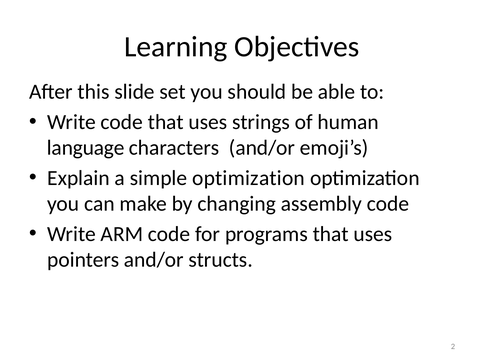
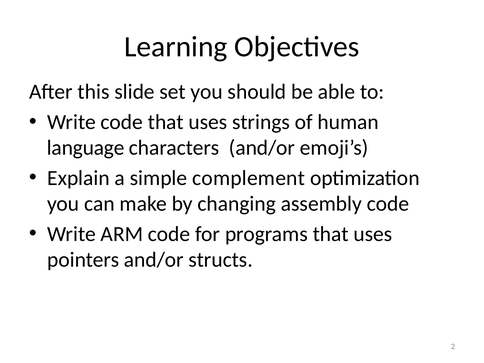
simple optimization: optimization -> complement (249, 178)
